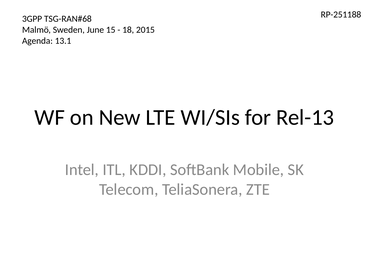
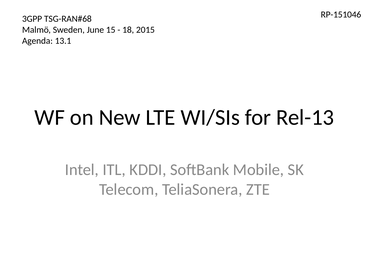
RP-251188: RP-251188 -> RP-151046 (341, 15)
